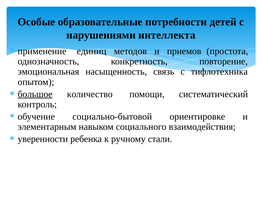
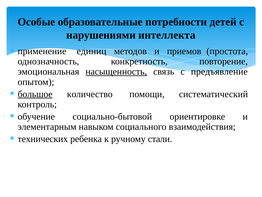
насыщенность underline: none -> present (116, 71)
тифлотехника: тифлотехника -> предъявление (219, 71)
уверенности: уверенности -> технических (43, 139)
